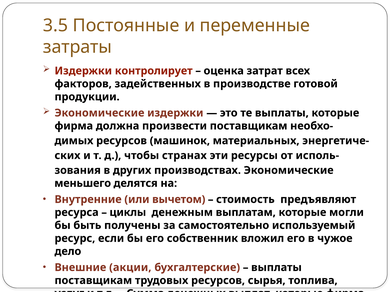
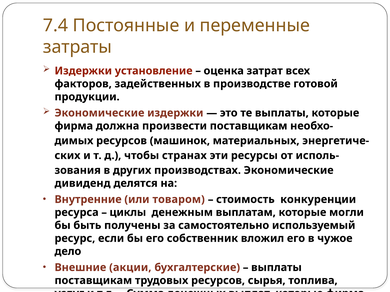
3.5: 3.5 -> 7.4 (55, 26)
контролирует: контролирует -> установление (154, 71)
меньшего: меньшего -> дивиденд (83, 184)
вычетом: вычетом -> товаром (179, 200)
предъявляют: предъявляют -> конкуренции (318, 200)
